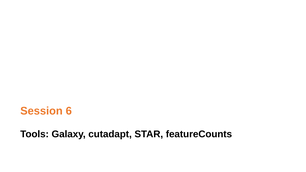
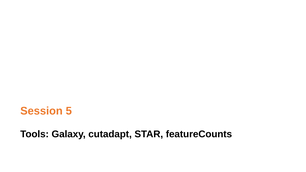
6: 6 -> 5 (69, 111)
